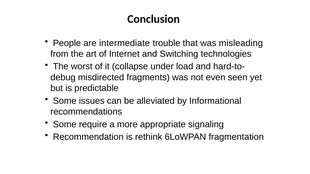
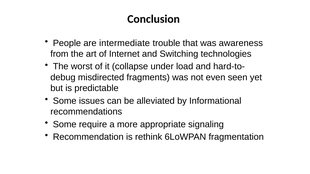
misleading: misleading -> awareness (241, 43)
